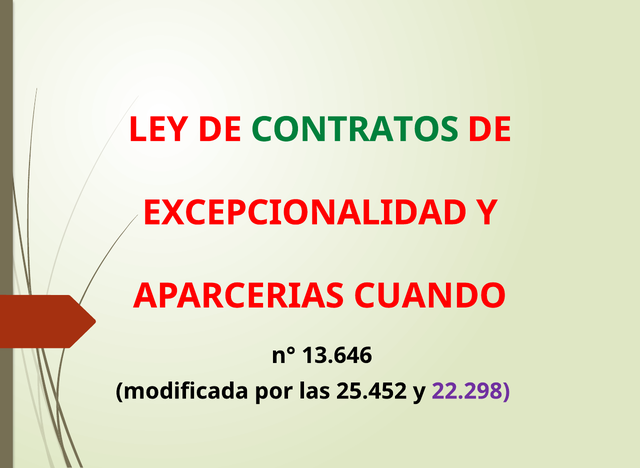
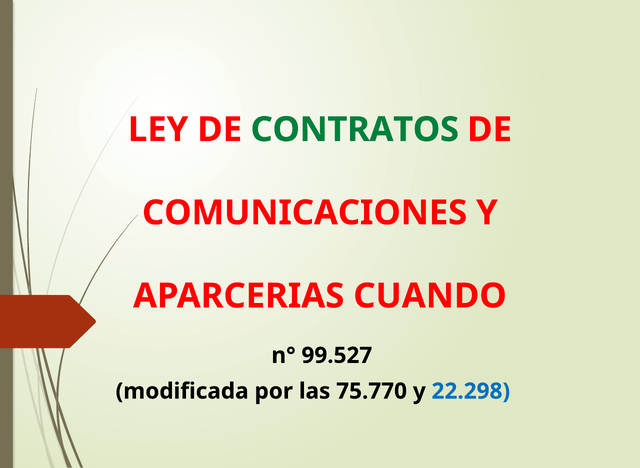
EXCEPCIONALIDAD: EXCEPCIONALIDAD -> COMUNICACIONES (305, 213)
13.646: 13.646 -> 99.527 (337, 356)
25.452: 25.452 -> 75.770 (372, 391)
22.298 colour: purple -> blue (471, 391)
